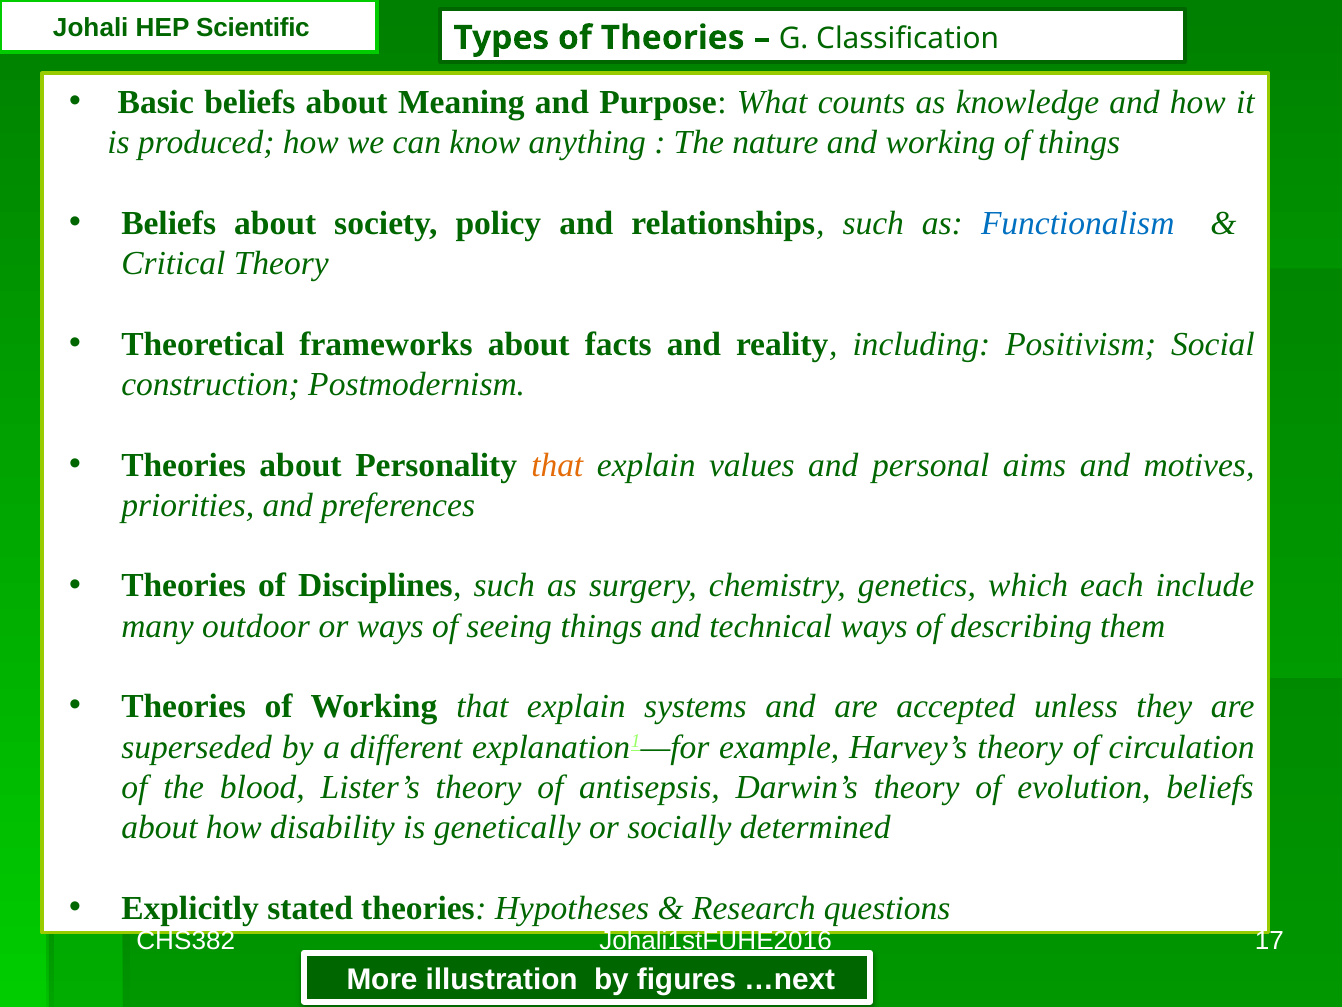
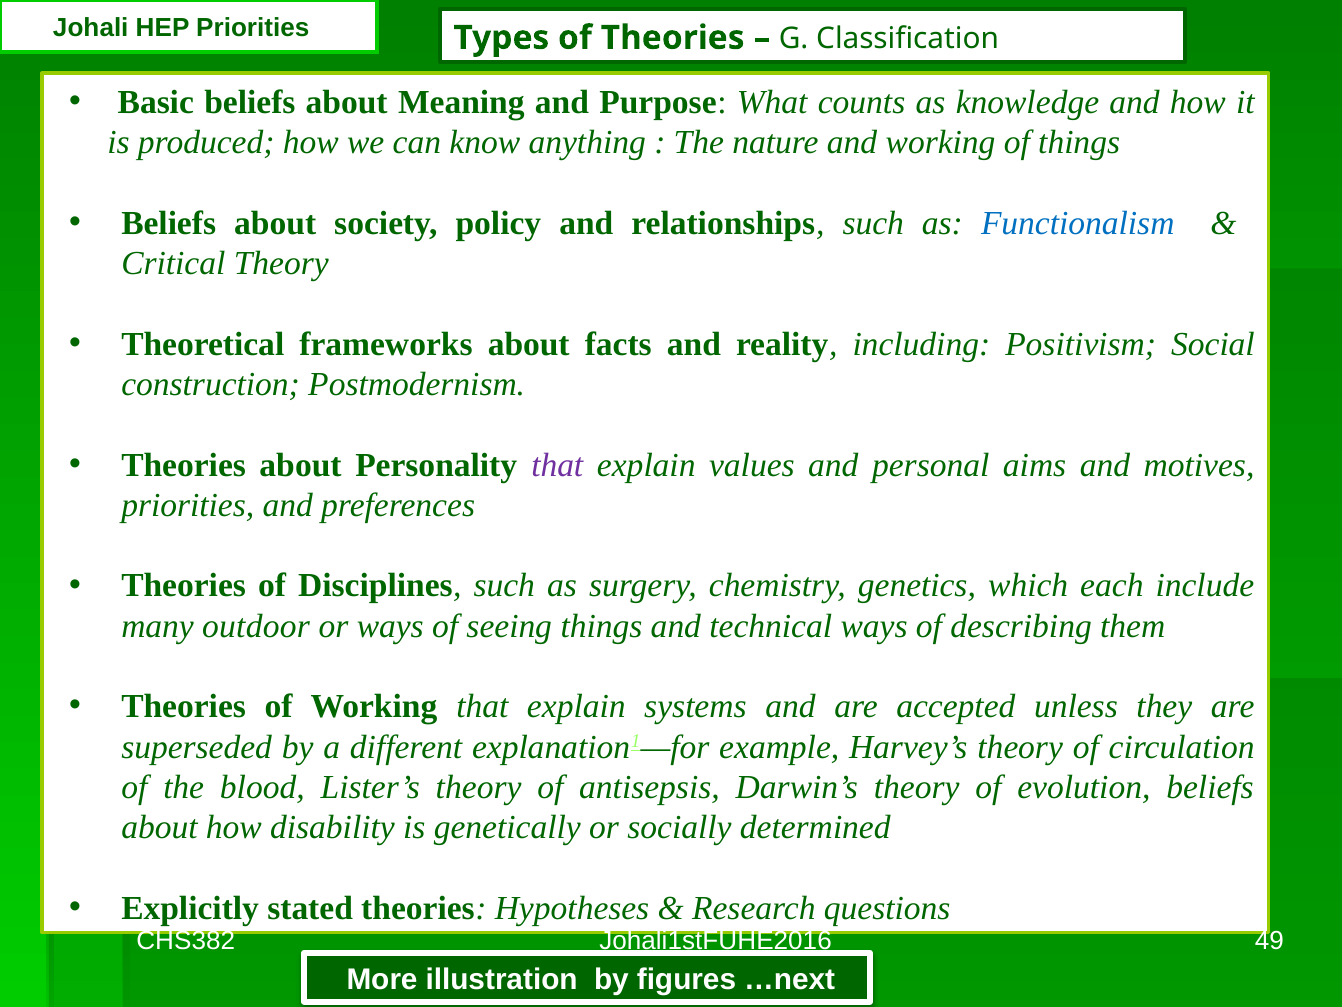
HEP Scientific: Scientific -> Priorities (253, 28)
that colour: orange -> purple (557, 465)
17: 17 -> 49 (1269, 941)
